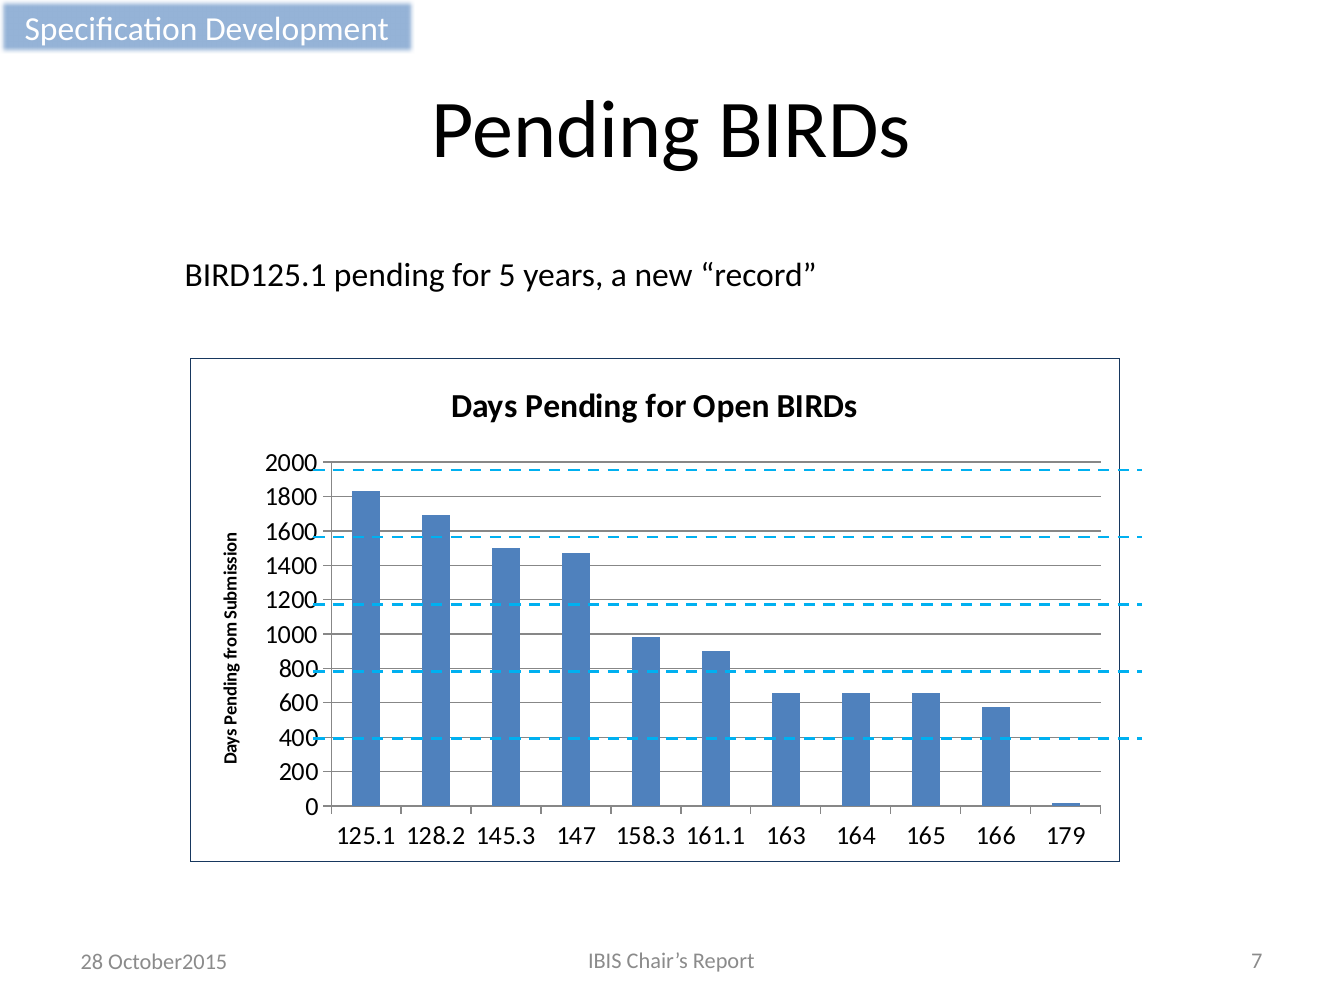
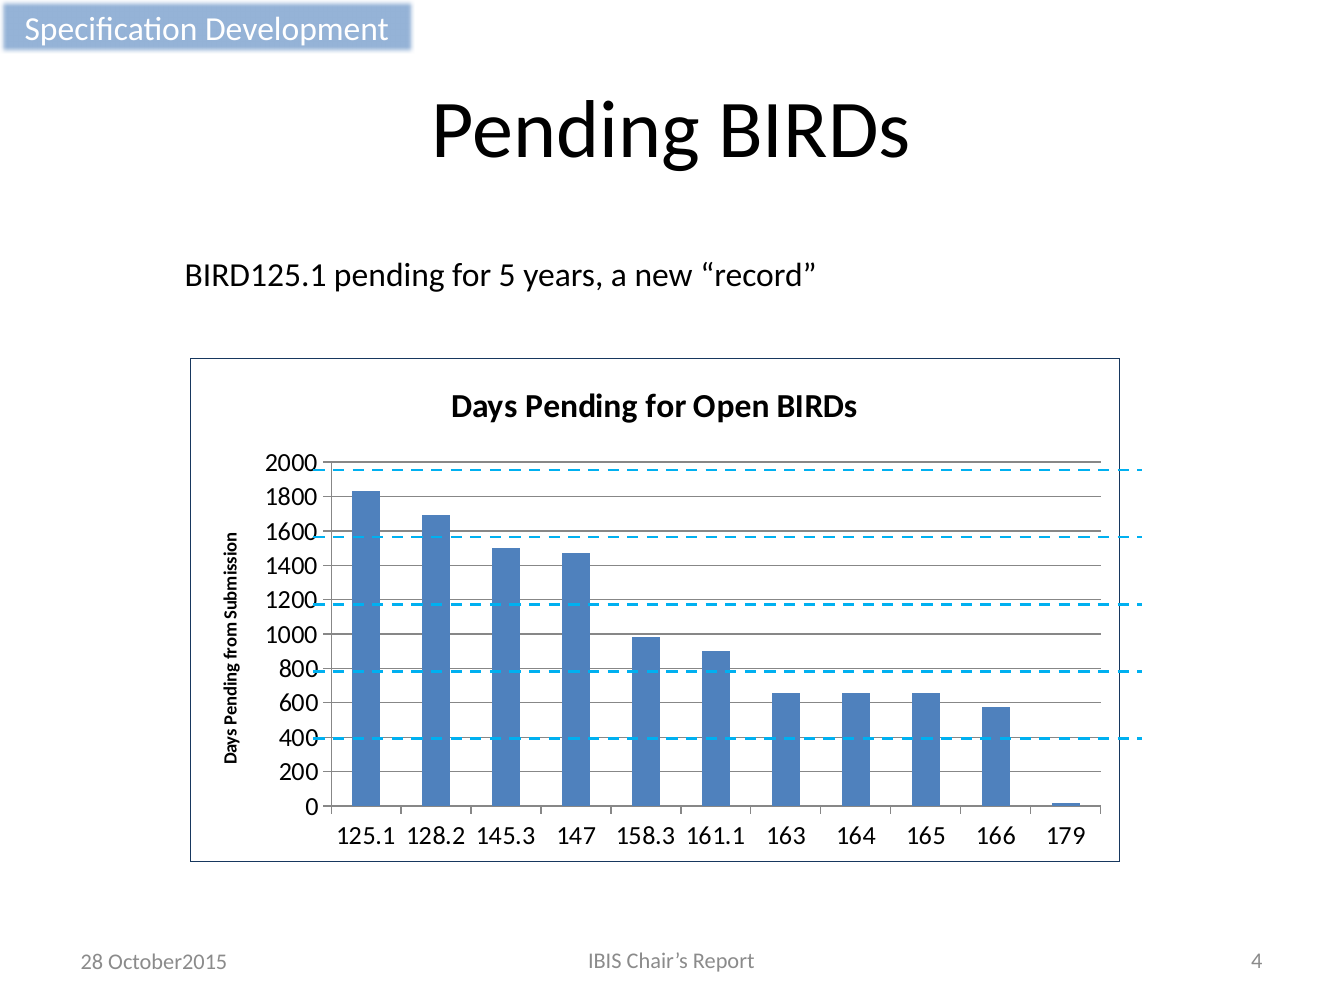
7: 7 -> 4 (1257, 962)
